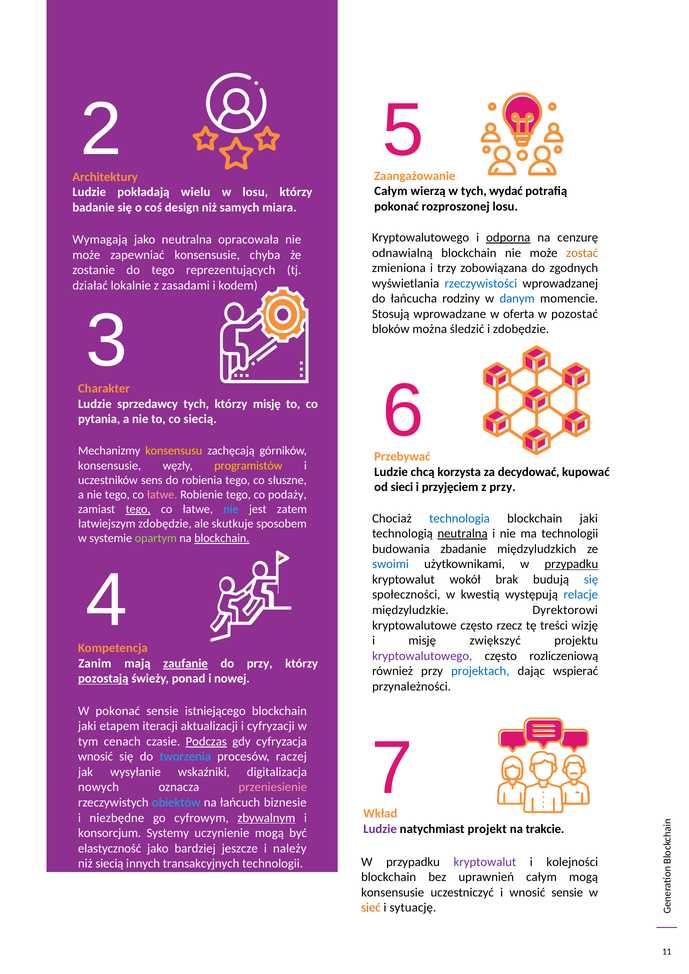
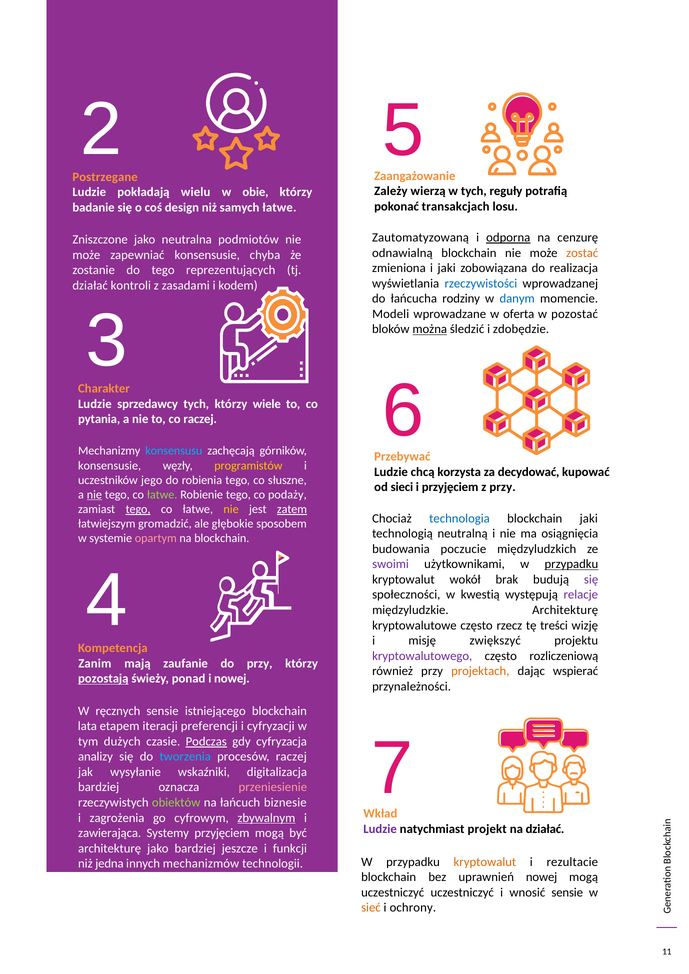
Architektury: Architektury -> Postrzegane (105, 177)
Całym: Całym -> Zależy (391, 191)
wydać: wydać -> reguły (506, 191)
w losu: losu -> obie (255, 192)
rozproszonej: rozproszonej -> transakcjach (456, 207)
samych miara: miara -> łatwe (279, 208)
Kryptowalutowego: Kryptowalutowego -> Zautomatyzowaną (421, 238)
Wymagają: Wymagają -> Zniszczone (100, 240)
opracowała: opracowała -> podmiotów (249, 240)
i trzy: trzy -> jaki (447, 268)
zgodnych: zgodnych -> realizacja (574, 268)
lokalnie: lokalnie -> kontroli (131, 286)
Stosują: Stosują -> Modeli (391, 314)
można underline: none -> present (430, 329)
którzy misję: misję -> wiele (267, 404)
co siecią: siecią -> raczej (200, 419)
konsensusu colour: yellow -> light blue (174, 451)
sens: sens -> jego (152, 480)
nie underline: none -> present (94, 495)
łatwe colour: pink -> light green (162, 495)
nie colour: light blue -> yellow (231, 509)
zatem underline: none -> present (292, 509)
łatwiejszym zdobędzie: zdobędzie -> gromadzić (165, 524)
skutkuje: skutkuje -> głębokie (233, 524)
neutralną underline: present -> none (463, 534)
ma technologii: technologii -> osiągnięcia (570, 534)
opartym colour: light green -> pink (156, 539)
blockchain underline: present -> none (222, 539)
zbadanie: zbadanie -> poczucie (463, 549)
swoimi colour: blue -> purple (391, 564)
się colour: blue -> purple (591, 580)
relacje colour: blue -> purple (581, 595)
międzyludzkie Dyrektorowi: Dyrektorowi -> Architekturę (565, 610)
zaufanie underline: present -> none (186, 664)
projektach colour: blue -> orange (480, 672)
W pokonać: pokonać -> ręcznych (118, 711)
jaki: jaki -> lata (87, 726)
aktualizacji: aktualizacji -> preferencji (209, 726)
cenach: cenach -> dużych (122, 742)
wnosić: wnosić -> analizy (95, 757)
nowych: nowych -> bardziej (99, 788)
obiektów colour: light blue -> light green (176, 803)
niezbędne: niezbędne -> zagrożenia (117, 818)
na trakcie: trakcie -> działać (545, 829)
konsorcjum: konsorcjum -> zawierająca (110, 833)
Systemy uczynienie: uczynienie -> przyjęciem (222, 833)
elastyczność: elastyczność -> architekturę (110, 849)
należy: należy -> funkcji (290, 849)
kryptowalut colour: purple -> orange (485, 862)
kolejności: kolejności -> rezultacie (572, 862)
niż siecią: siecią -> jedna (109, 864)
transakcyjnych: transakcyjnych -> mechanizmów (201, 864)
uprawnień całym: całym -> nowej (542, 877)
konsensusie: konsensusie -> uczestniczyć (393, 893)
sytuację: sytuację -> ochrony (413, 908)
